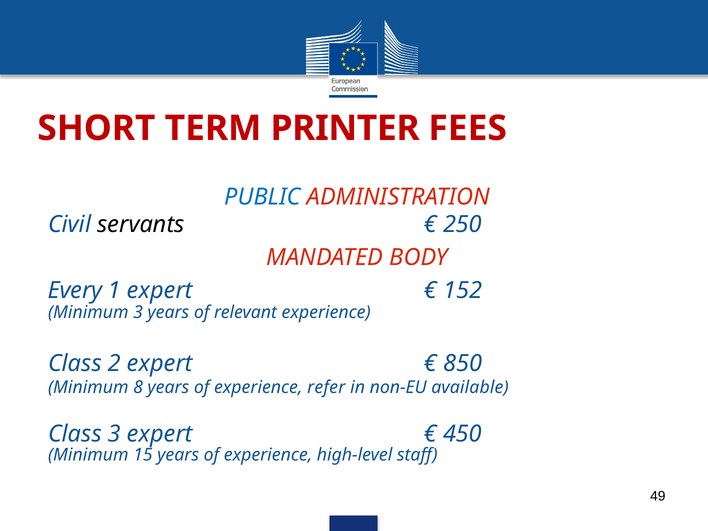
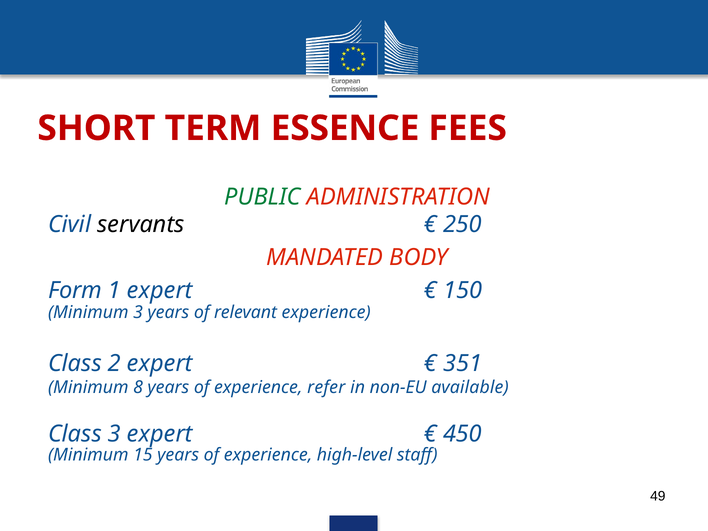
PRINTER: PRINTER -> ESSENCE (345, 128)
PUBLIC colour: blue -> green (262, 197)
Every: Every -> Form (75, 290)
152: 152 -> 150 (463, 290)
850: 850 -> 351 (463, 364)
